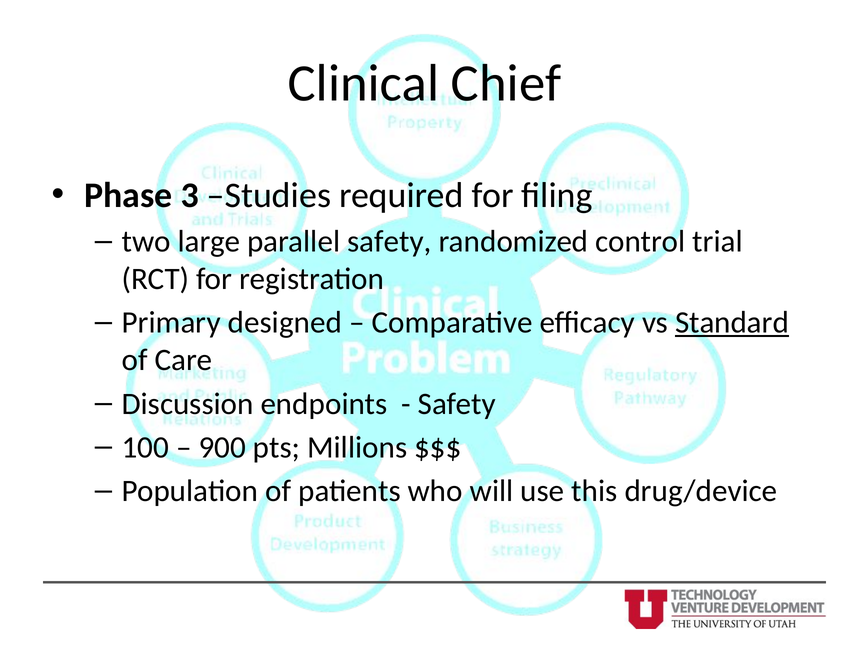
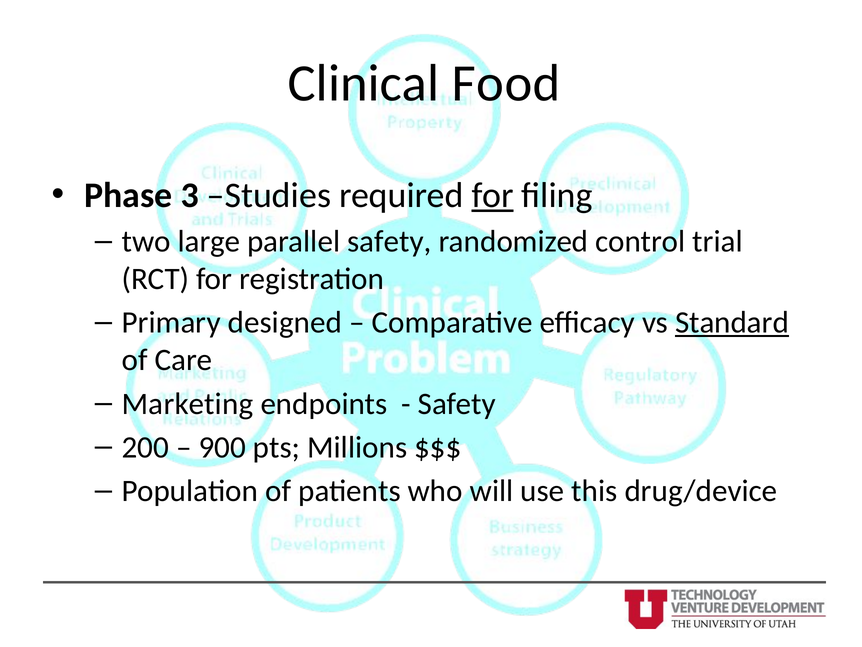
Chief: Chief -> Food (506, 83)
for underline: none -> present (493, 195)
Discussion: Discussion -> Marketing (188, 403)
100: 100 -> 200 (145, 447)
